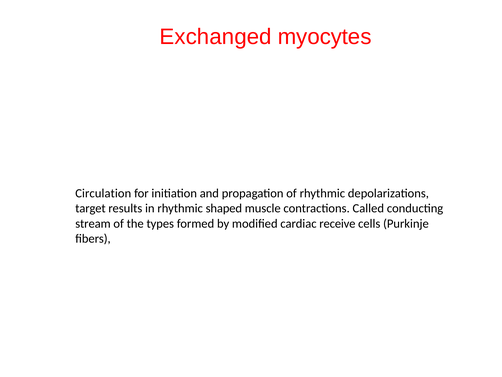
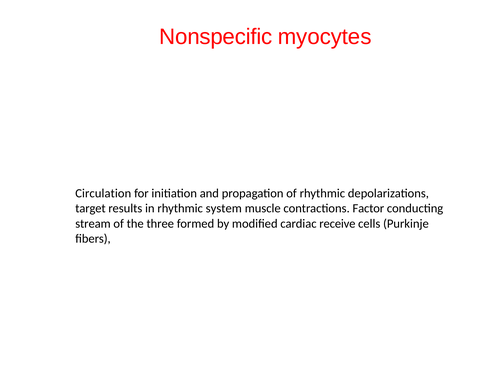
Exchanged: Exchanged -> Nonspecific (216, 37)
shaped: shaped -> system (224, 208)
Called: Called -> Factor (368, 208)
types: types -> three (160, 223)
